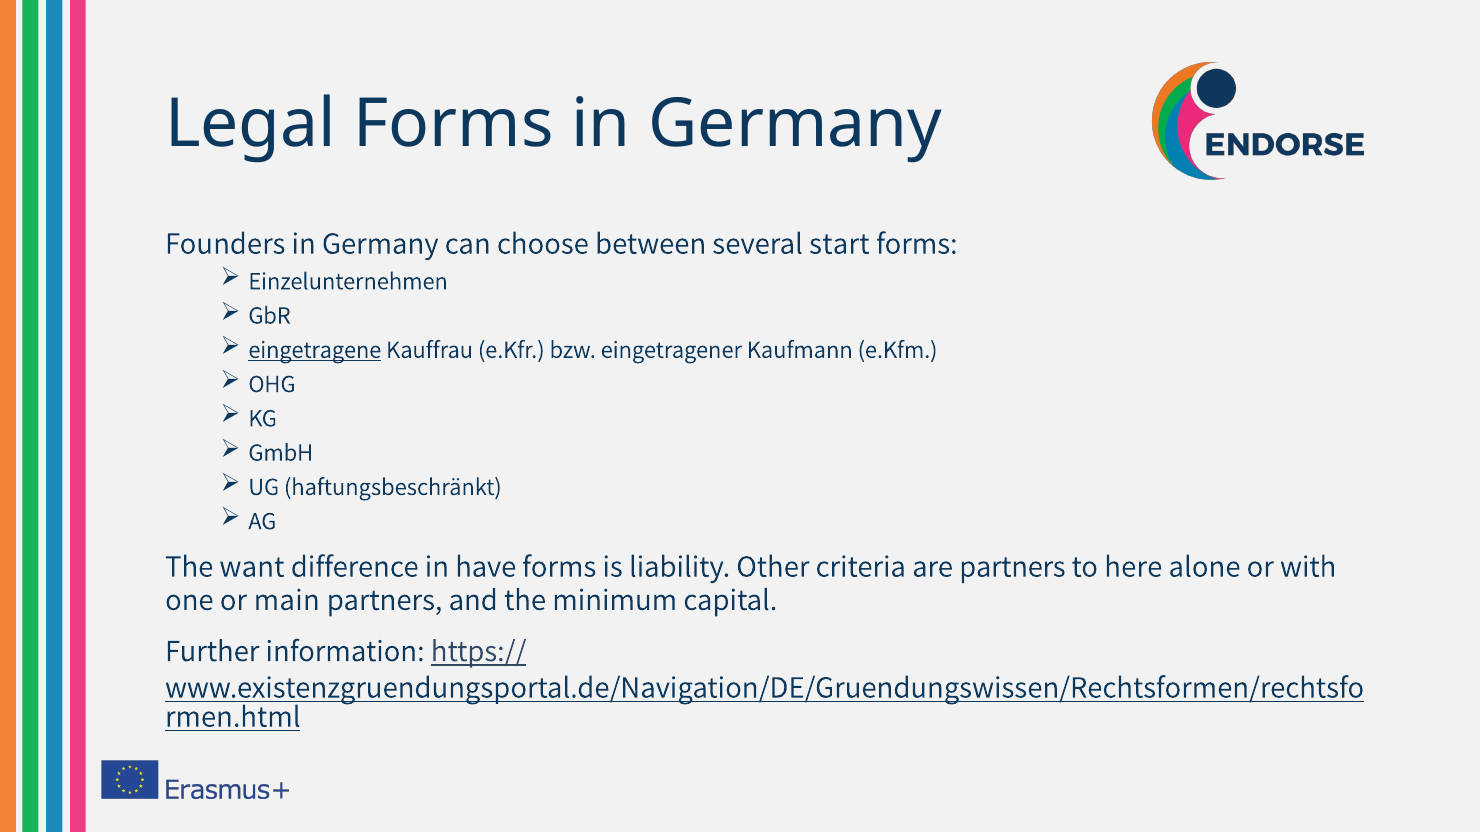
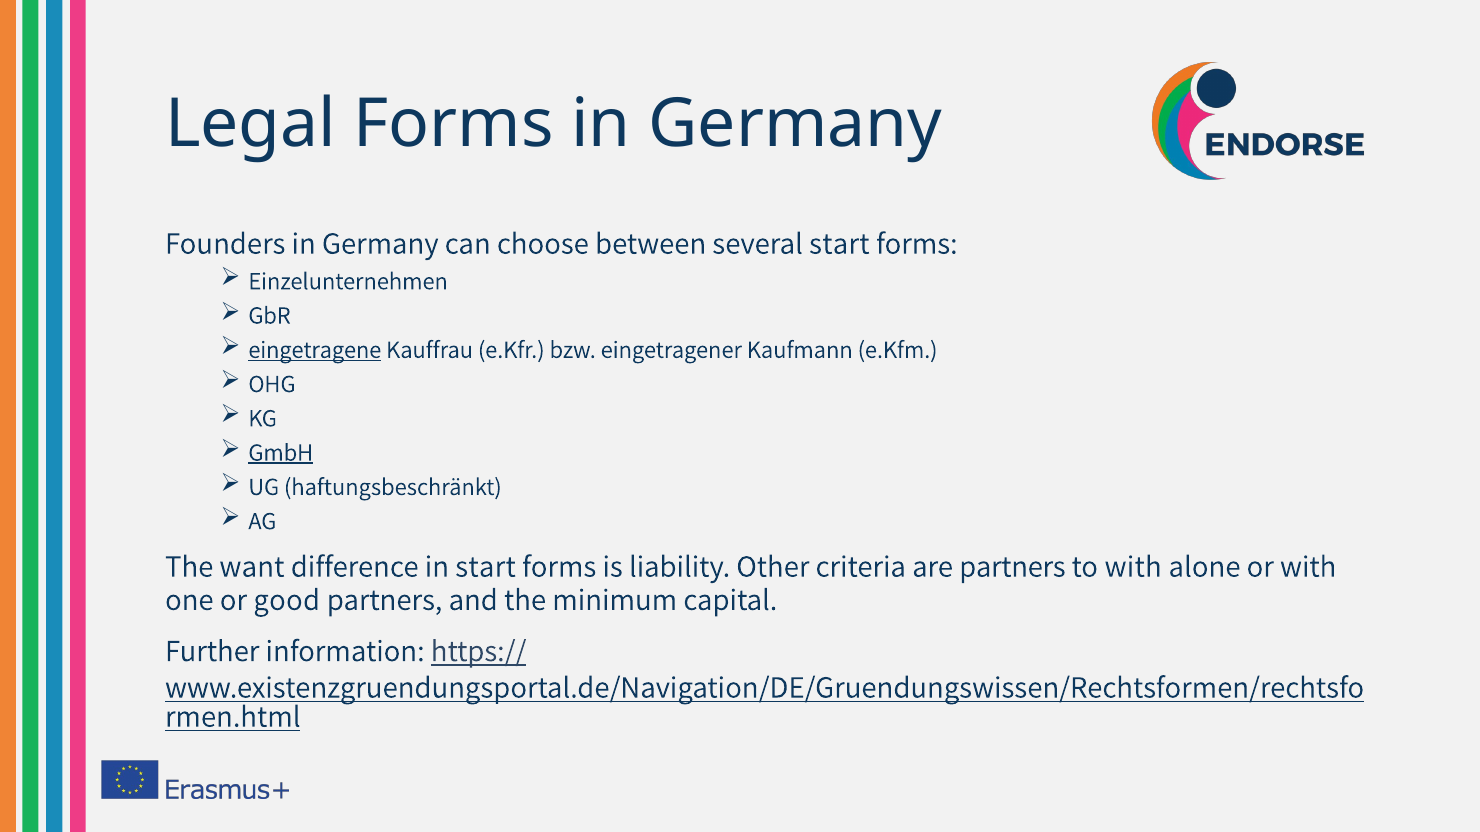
GmbH underline: none -> present (281, 453)
in have: have -> start (485, 567)
to here: here -> with (1133, 567)
main: main -> good (287, 600)
